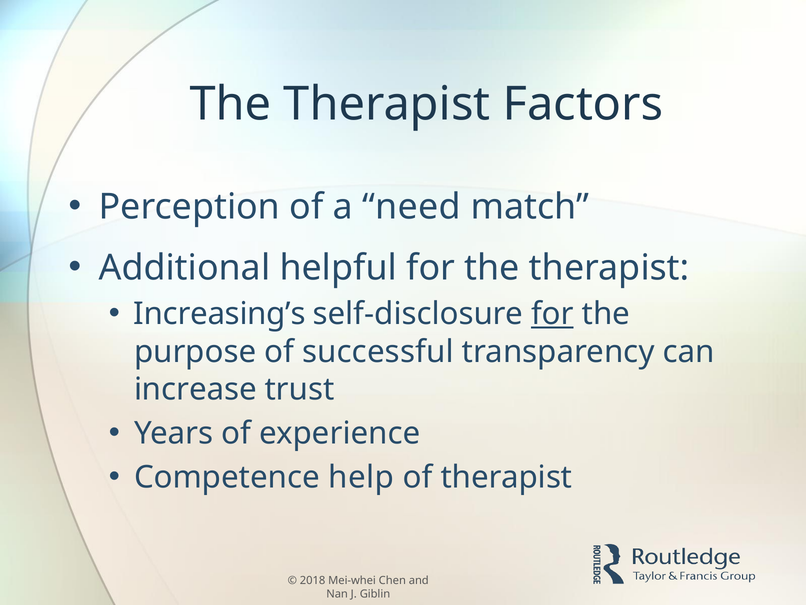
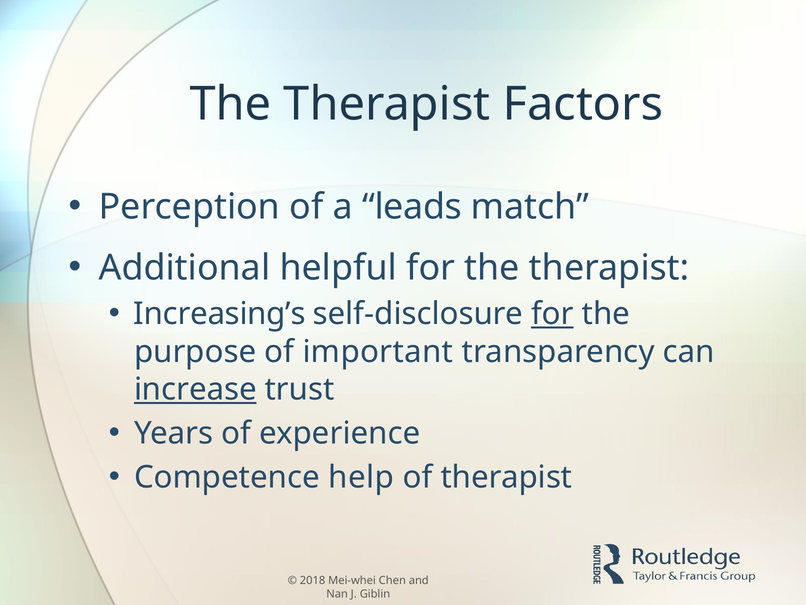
need: need -> leads (412, 207)
successful: successful -> important (378, 351)
increase underline: none -> present (195, 389)
